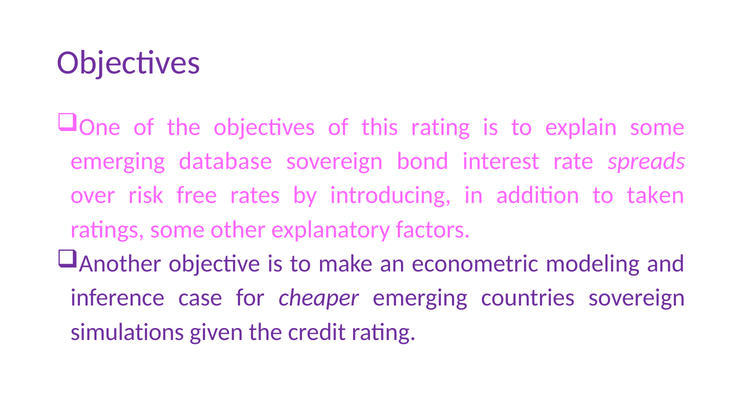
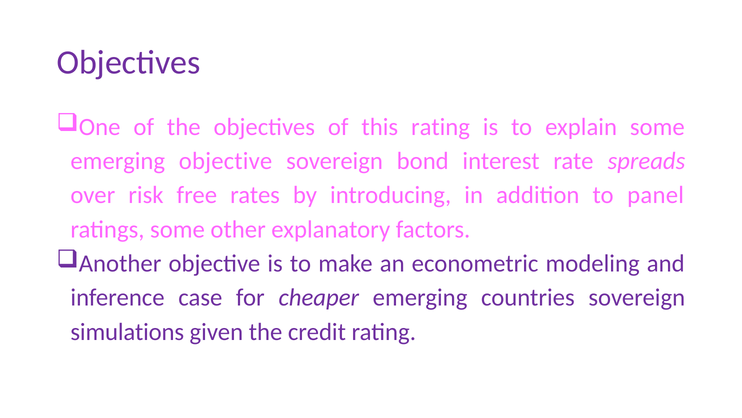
emerging database: database -> objective (226, 161)
taken: taken -> panel (656, 195)
